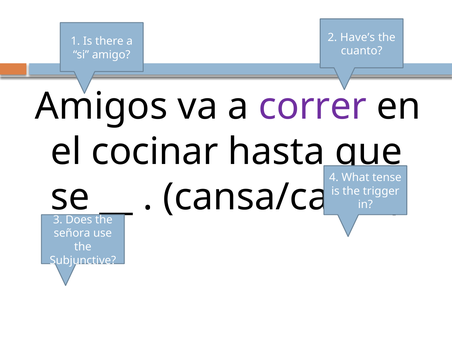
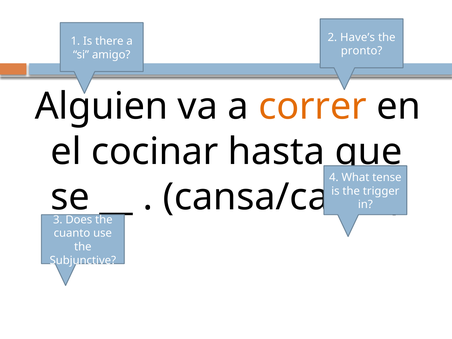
cuanto: cuanto -> pronto (362, 51)
Amigos: Amigos -> Alguien (101, 107)
correr colour: purple -> orange (313, 107)
señora: señora -> cuanto (72, 233)
